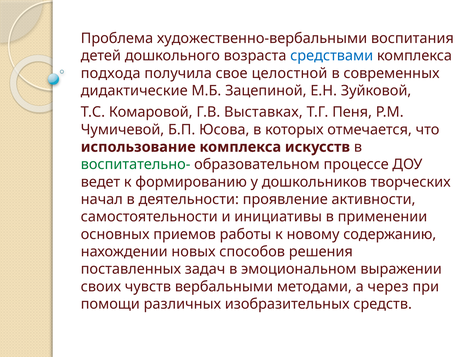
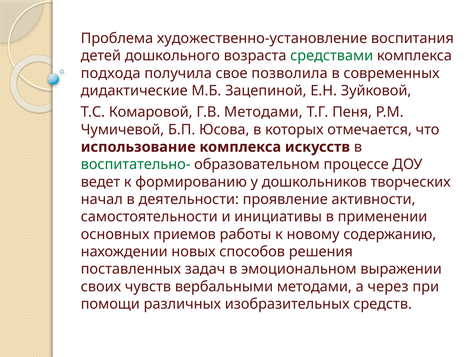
художественно-вербальными: художественно-вербальными -> художественно-установление (262, 38)
средствами colour: blue -> green (332, 56)
целостной: целостной -> позволила (290, 73)
Г.В Выставках: Выставках -> Методами (263, 112)
